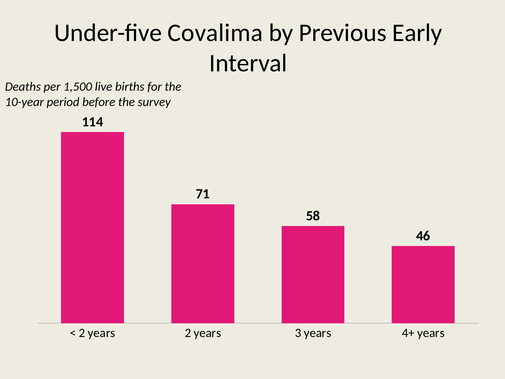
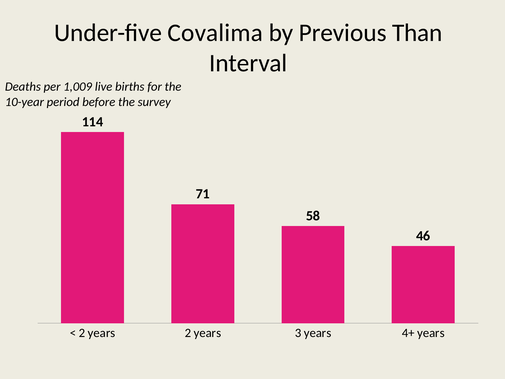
Early: Early -> Than (417, 33)
1,500: 1,500 -> 1,009 (78, 87)
